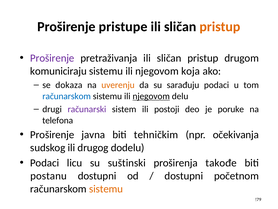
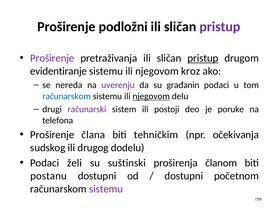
pristupe: pristupe -> podložni (123, 27)
pristup colour: orange -> purple (220, 27)
pristup underline: none -> present (203, 58)
komuniciraju: komuniciraju -> evidentiranje (58, 71)
koja: koja -> kroz (191, 71)
dokaza: dokaza -> nereda (69, 85)
uverenju colour: orange -> purple (118, 85)
sarađuju: sarađuju -> građanin (183, 85)
javna: javna -> člana (93, 134)
licu: licu -> želi (75, 162)
takođe: takođe -> članom (221, 162)
sistemu colour: orange -> purple (106, 188)
